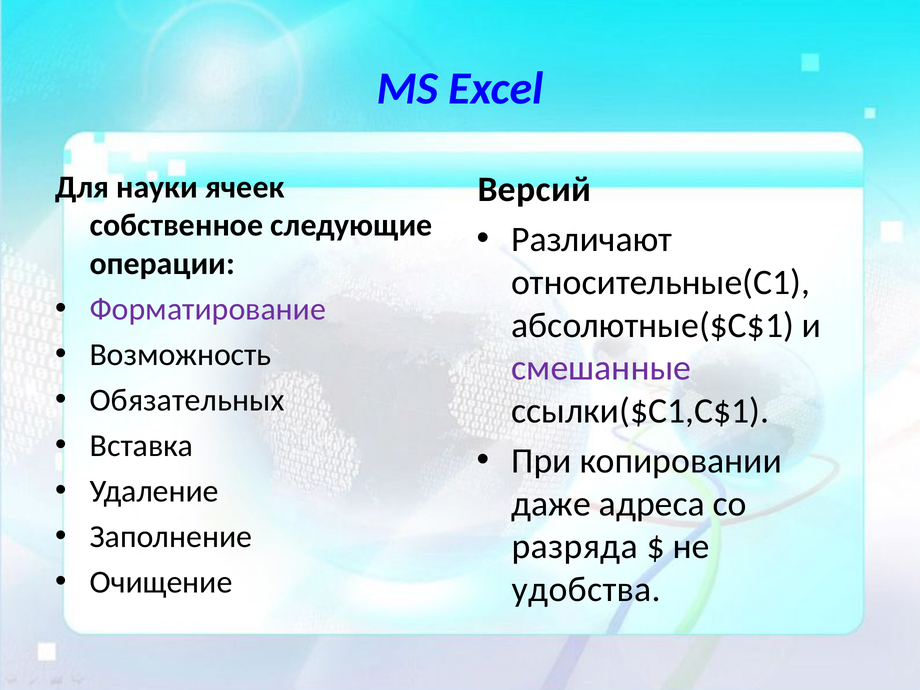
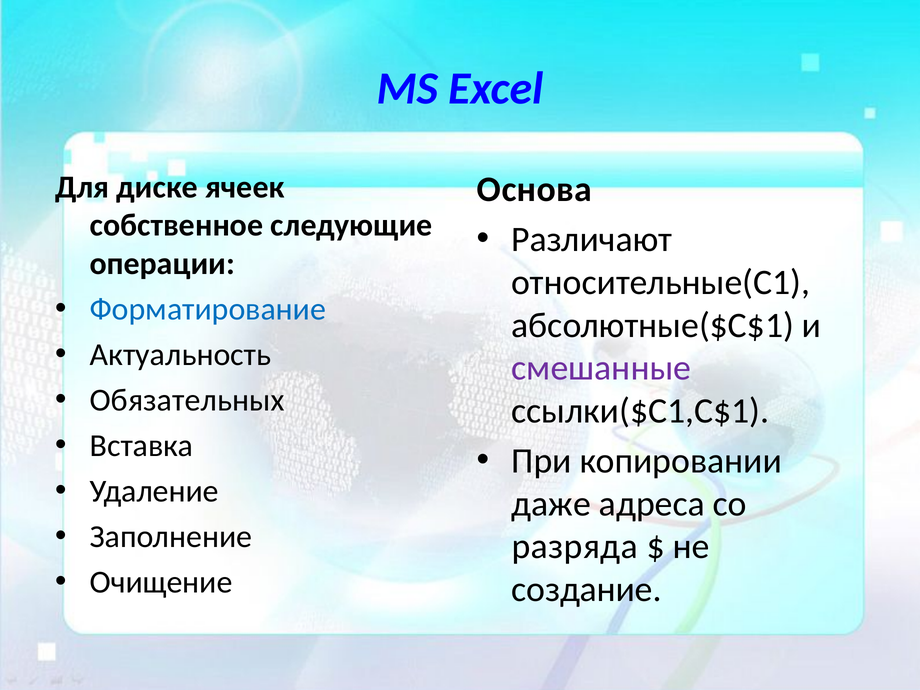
науки: науки -> диске (157, 187)
Версий: Версий -> Основа (534, 190)
Форматирование colour: purple -> blue (208, 309)
Возможность: Возможность -> Актуальность (181, 355)
удобства: удобства -> создание (587, 589)
